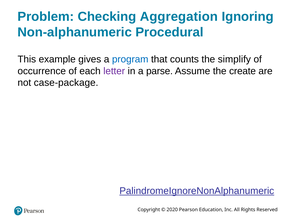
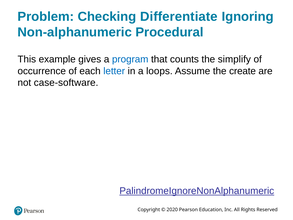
Aggregation: Aggregation -> Differentiate (179, 17)
letter colour: purple -> blue (114, 71)
parse: parse -> loops (159, 71)
case-package: case-package -> case-software (66, 83)
